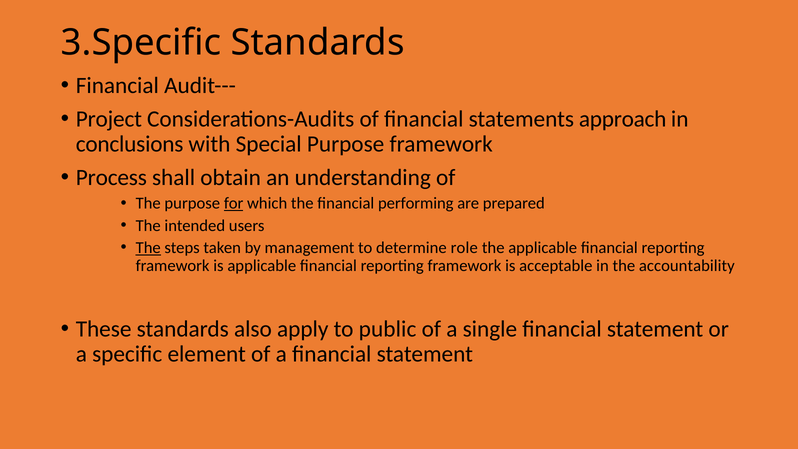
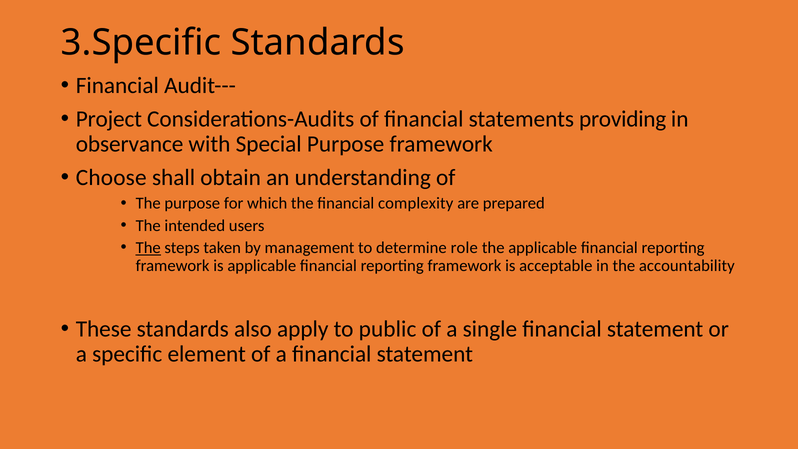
approach: approach -> providing (623, 119)
conclusions: conclusions -> observance (130, 144)
Process: Process -> Choose (111, 178)
for underline: present -> none (234, 203)
performing: performing -> complexity (416, 203)
